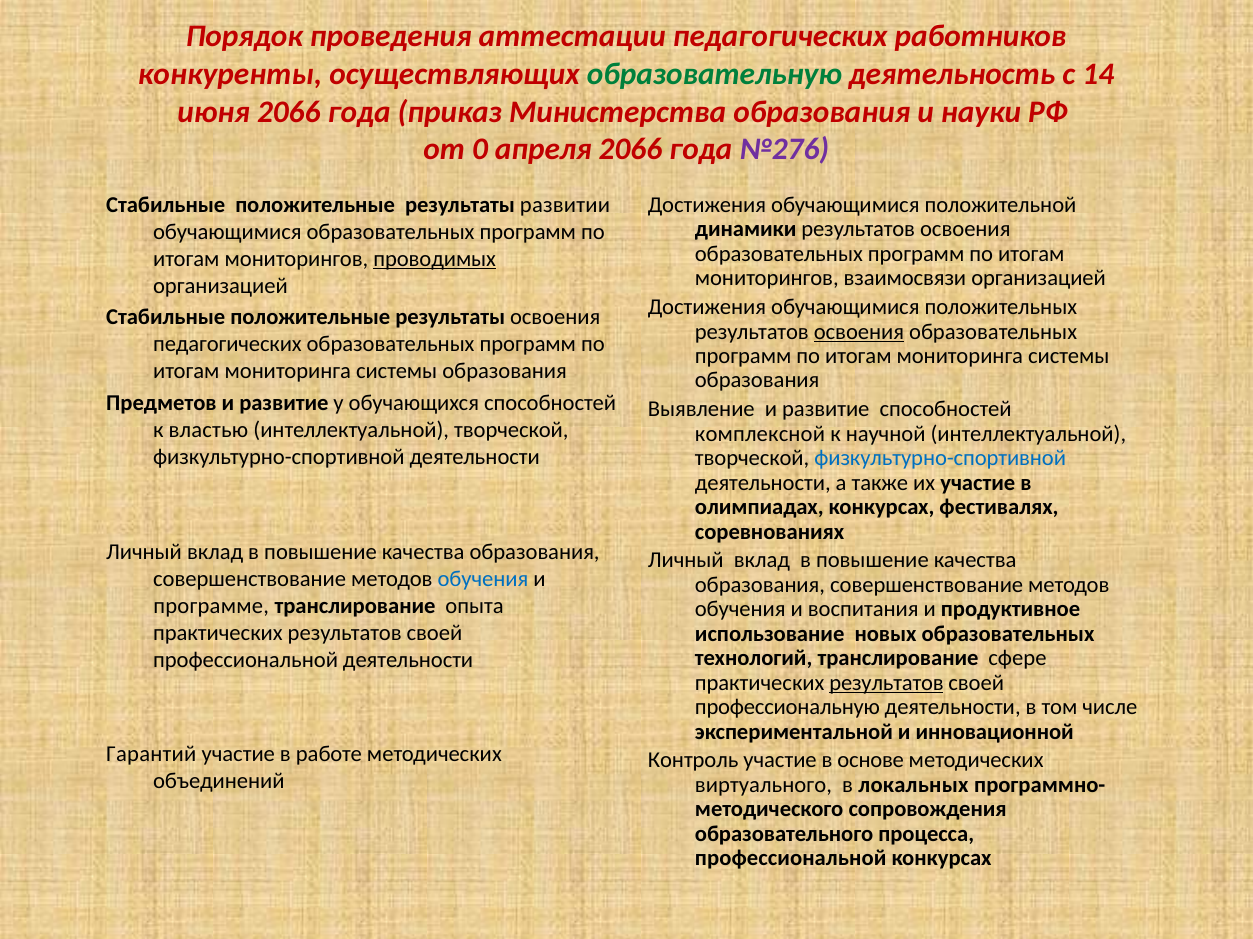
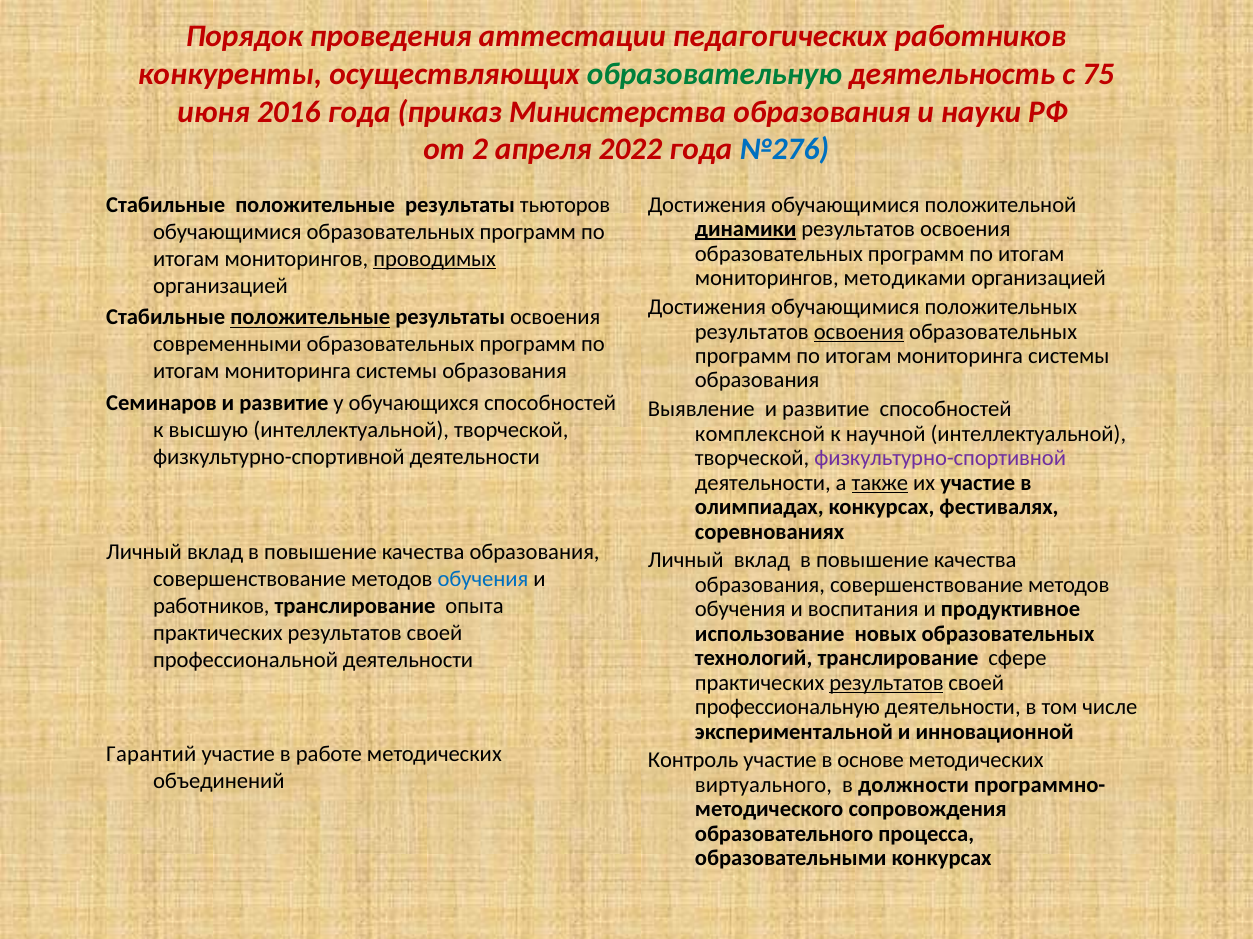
14: 14 -> 75 (1098, 74)
июня 2066: 2066 -> 2016 (289, 112)
0: 0 -> 2 (480, 149)
апреля 2066: 2066 -> 2022 (630, 149)
№276 colour: purple -> blue (784, 149)
развитии: развитии -> тьюторов (565, 205)
динамики underline: none -> present (746, 230)
взаимосвязи: взаимосвязи -> методиками (905, 279)
положительные underline: none -> present (310, 318)
педагогических: педагогических -> современными (227, 345)
Предметов: Предметов -> Семинаров (161, 403)
властью: властью -> высшую (208, 430)
физкультурно-спортивной colour: blue -> purple (940, 459)
также underline: none -> present (880, 483)
программе: программе -> работников (211, 606)
локальных: локальных -> должности (913, 785)
профессиональной: профессиональной -> образовательными (791, 859)
